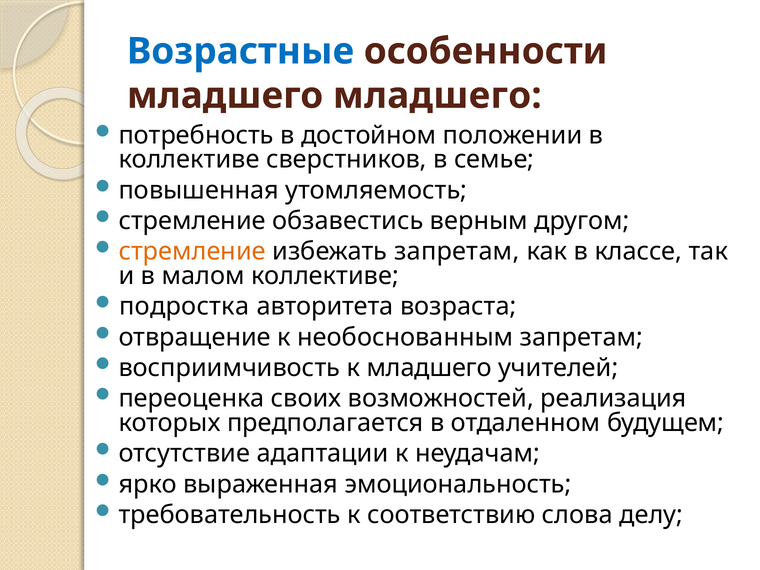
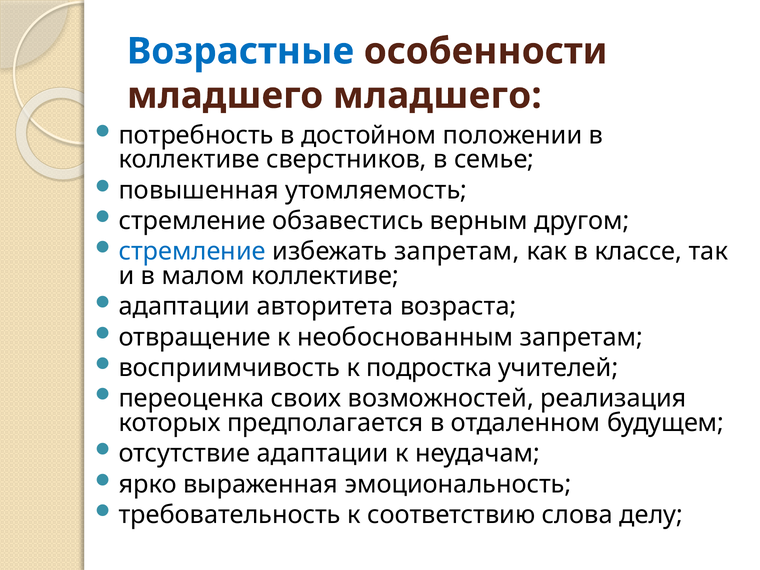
стремление colour: orange -> blue (192, 252)
подростка: подростка -> адаптации (184, 306)
к младшего: младшего -> подростка (429, 368)
